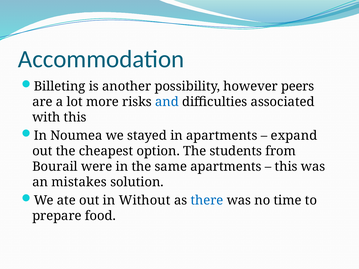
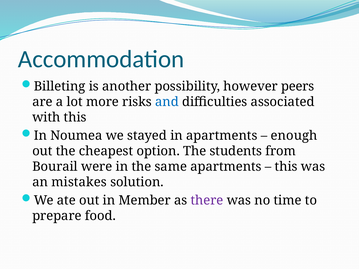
expand: expand -> enough (294, 136)
Without: Without -> Member (145, 200)
there colour: blue -> purple (207, 200)
